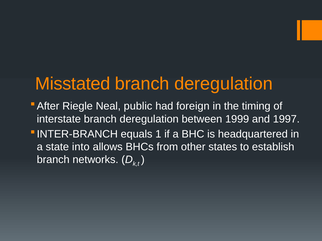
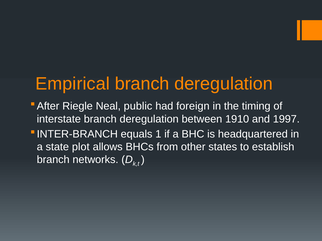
Misstated: Misstated -> Empirical (73, 84)
1999: 1999 -> 1910 (237, 119)
into: into -> plot (81, 147)
